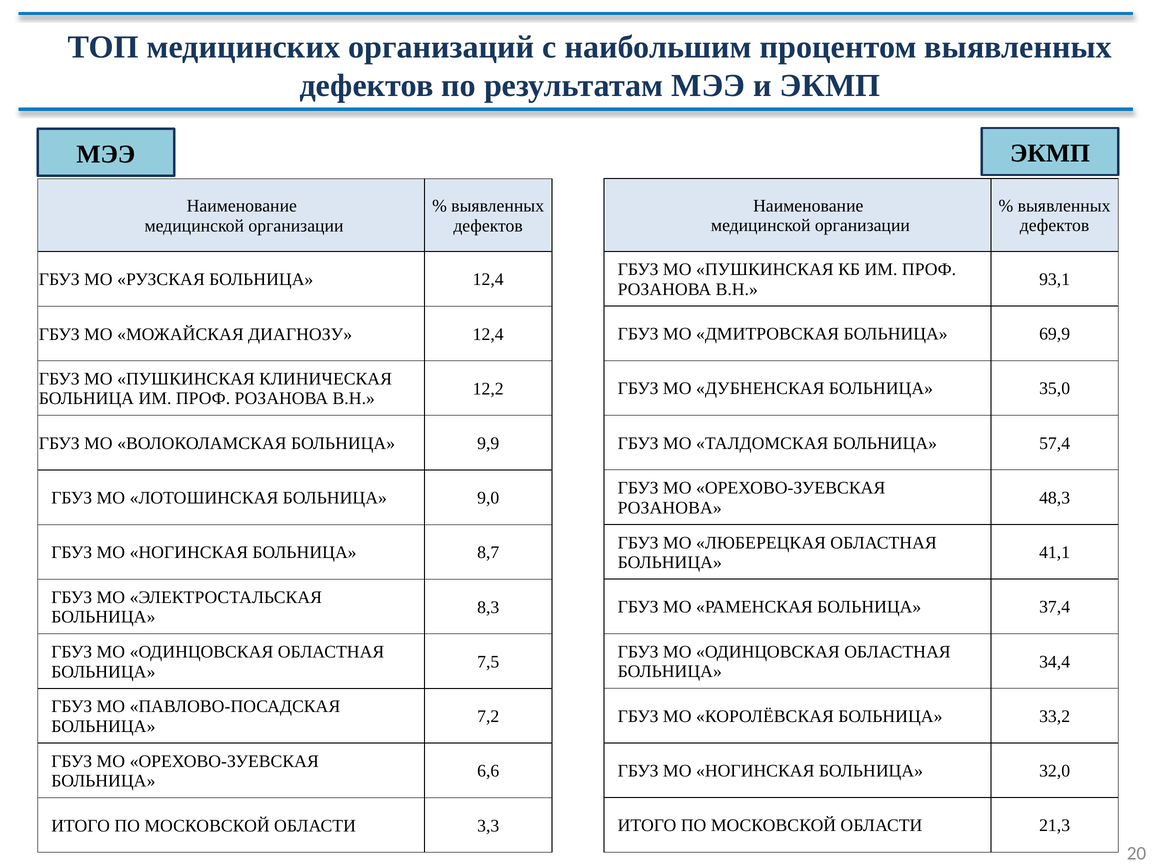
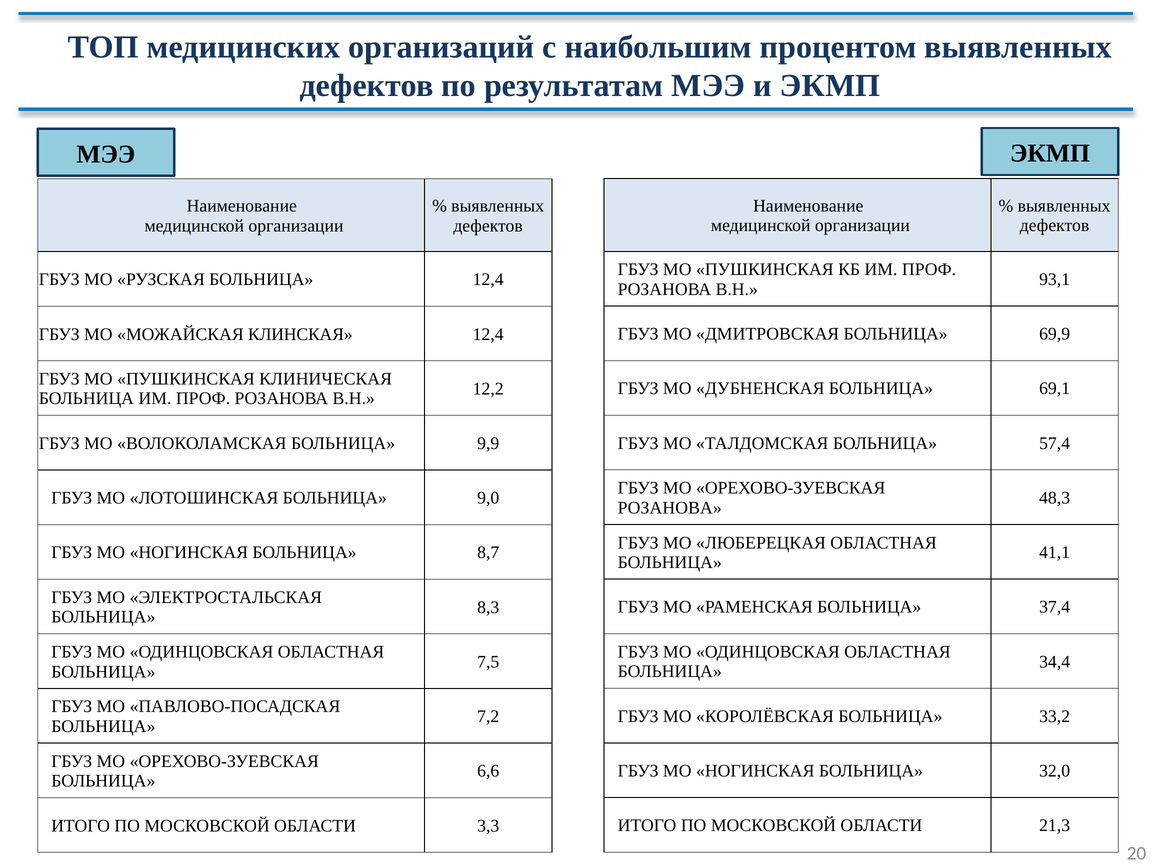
ДИАГНОЗУ: ДИАГНОЗУ -> КЛИНСКАЯ (300, 334)
35,0: 35,0 -> 69,1 (1055, 389)
